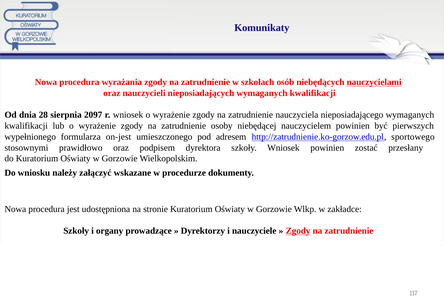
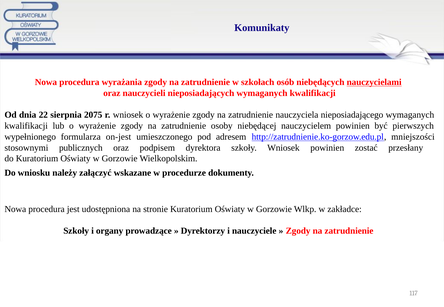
28: 28 -> 22 (43, 115)
2097: 2097 -> 2075 (93, 115)
sportowego: sportowego -> mniejszości (413, 137)
prawidłowo: prawidłowo -> publicznych (81, 148)
Zgody underline: present -> none (298, 231)
